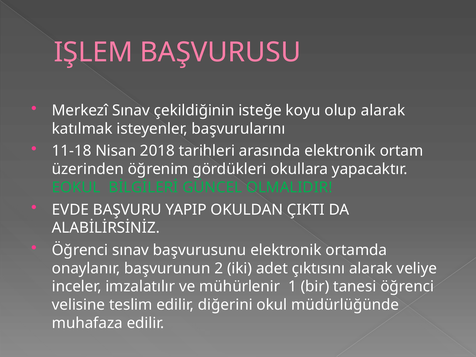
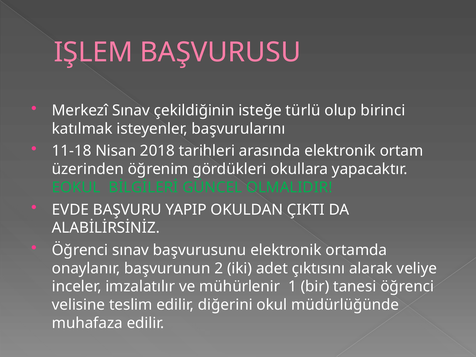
koyu: koyu -> türlü (303, 111)
olup alarak: alarak -> birinci (383, 111)
